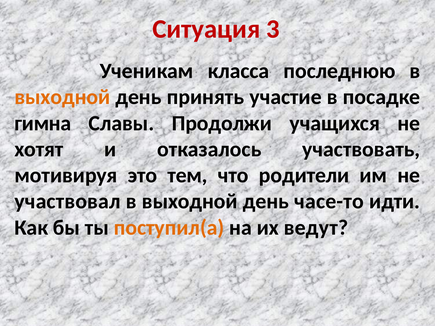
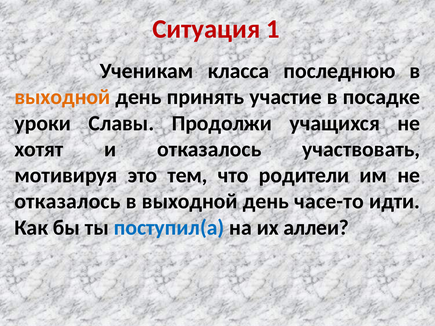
3: 3 -> 1 (273, 29)
гимна: гимна -> уроки (43, 123)
участвовал: участвовал -> отказалось (67, 202)
поступил(а colour: orange -> blue (169, 228)
ведут: ведут -> аллеи (316, 228)
